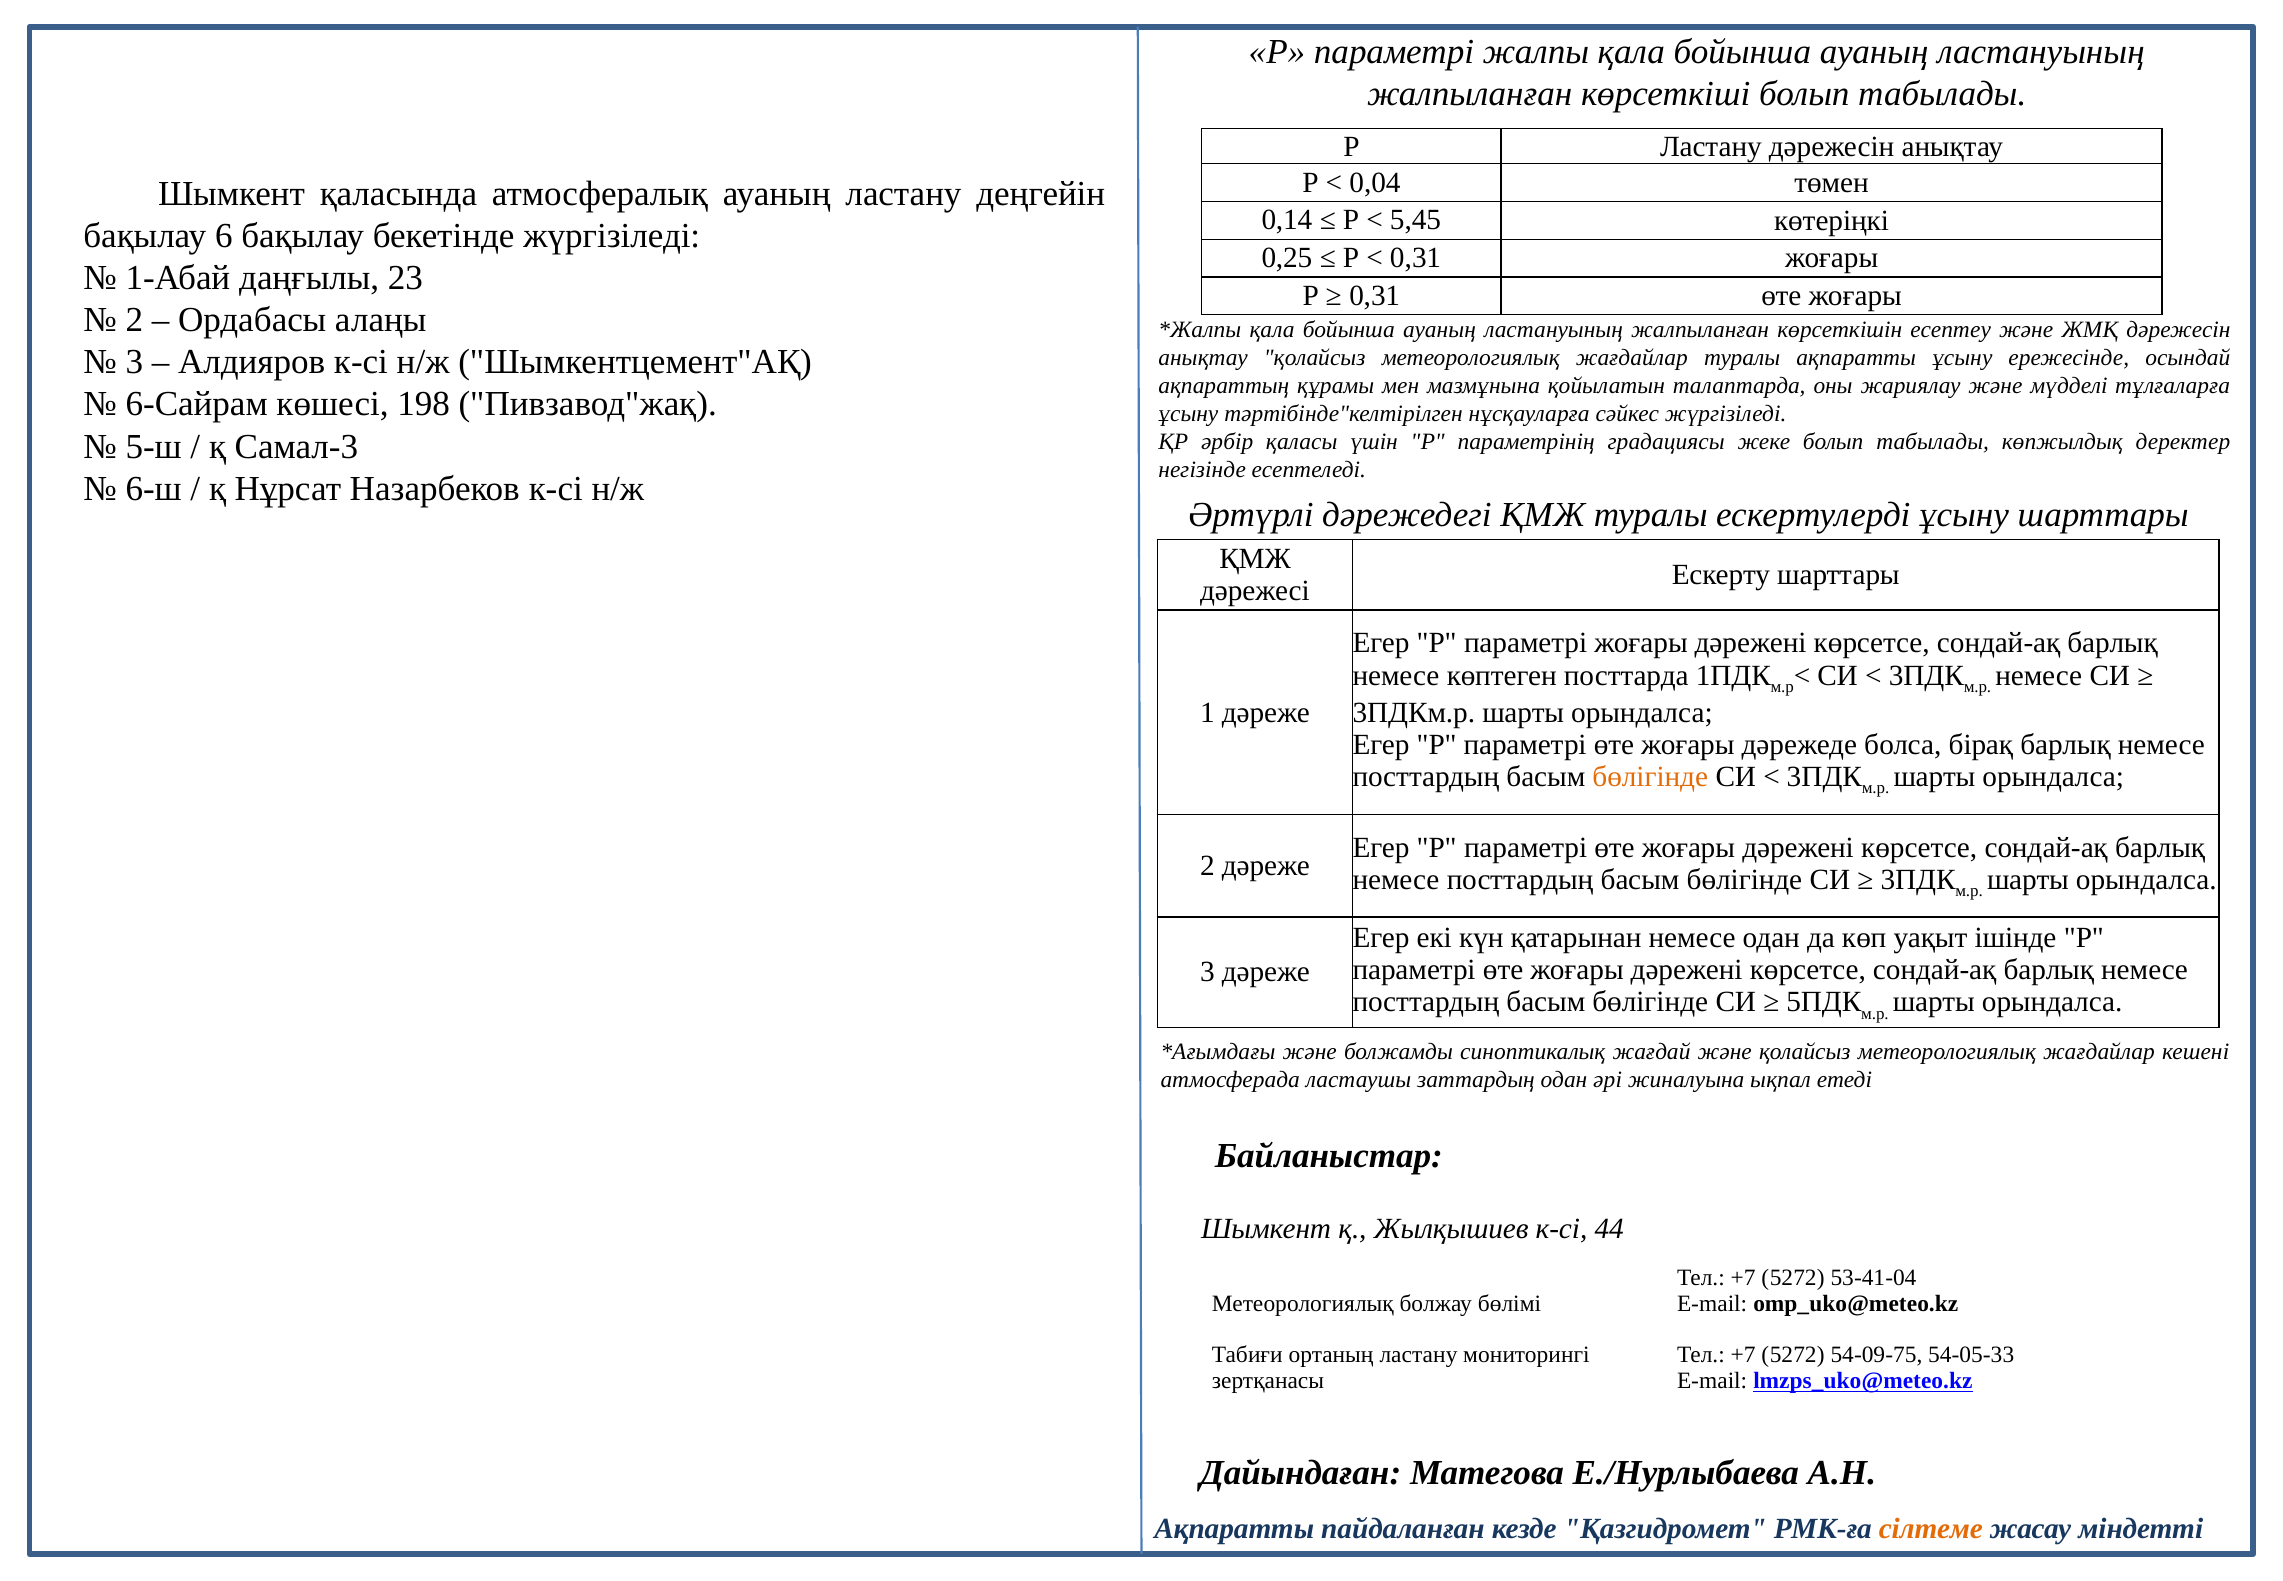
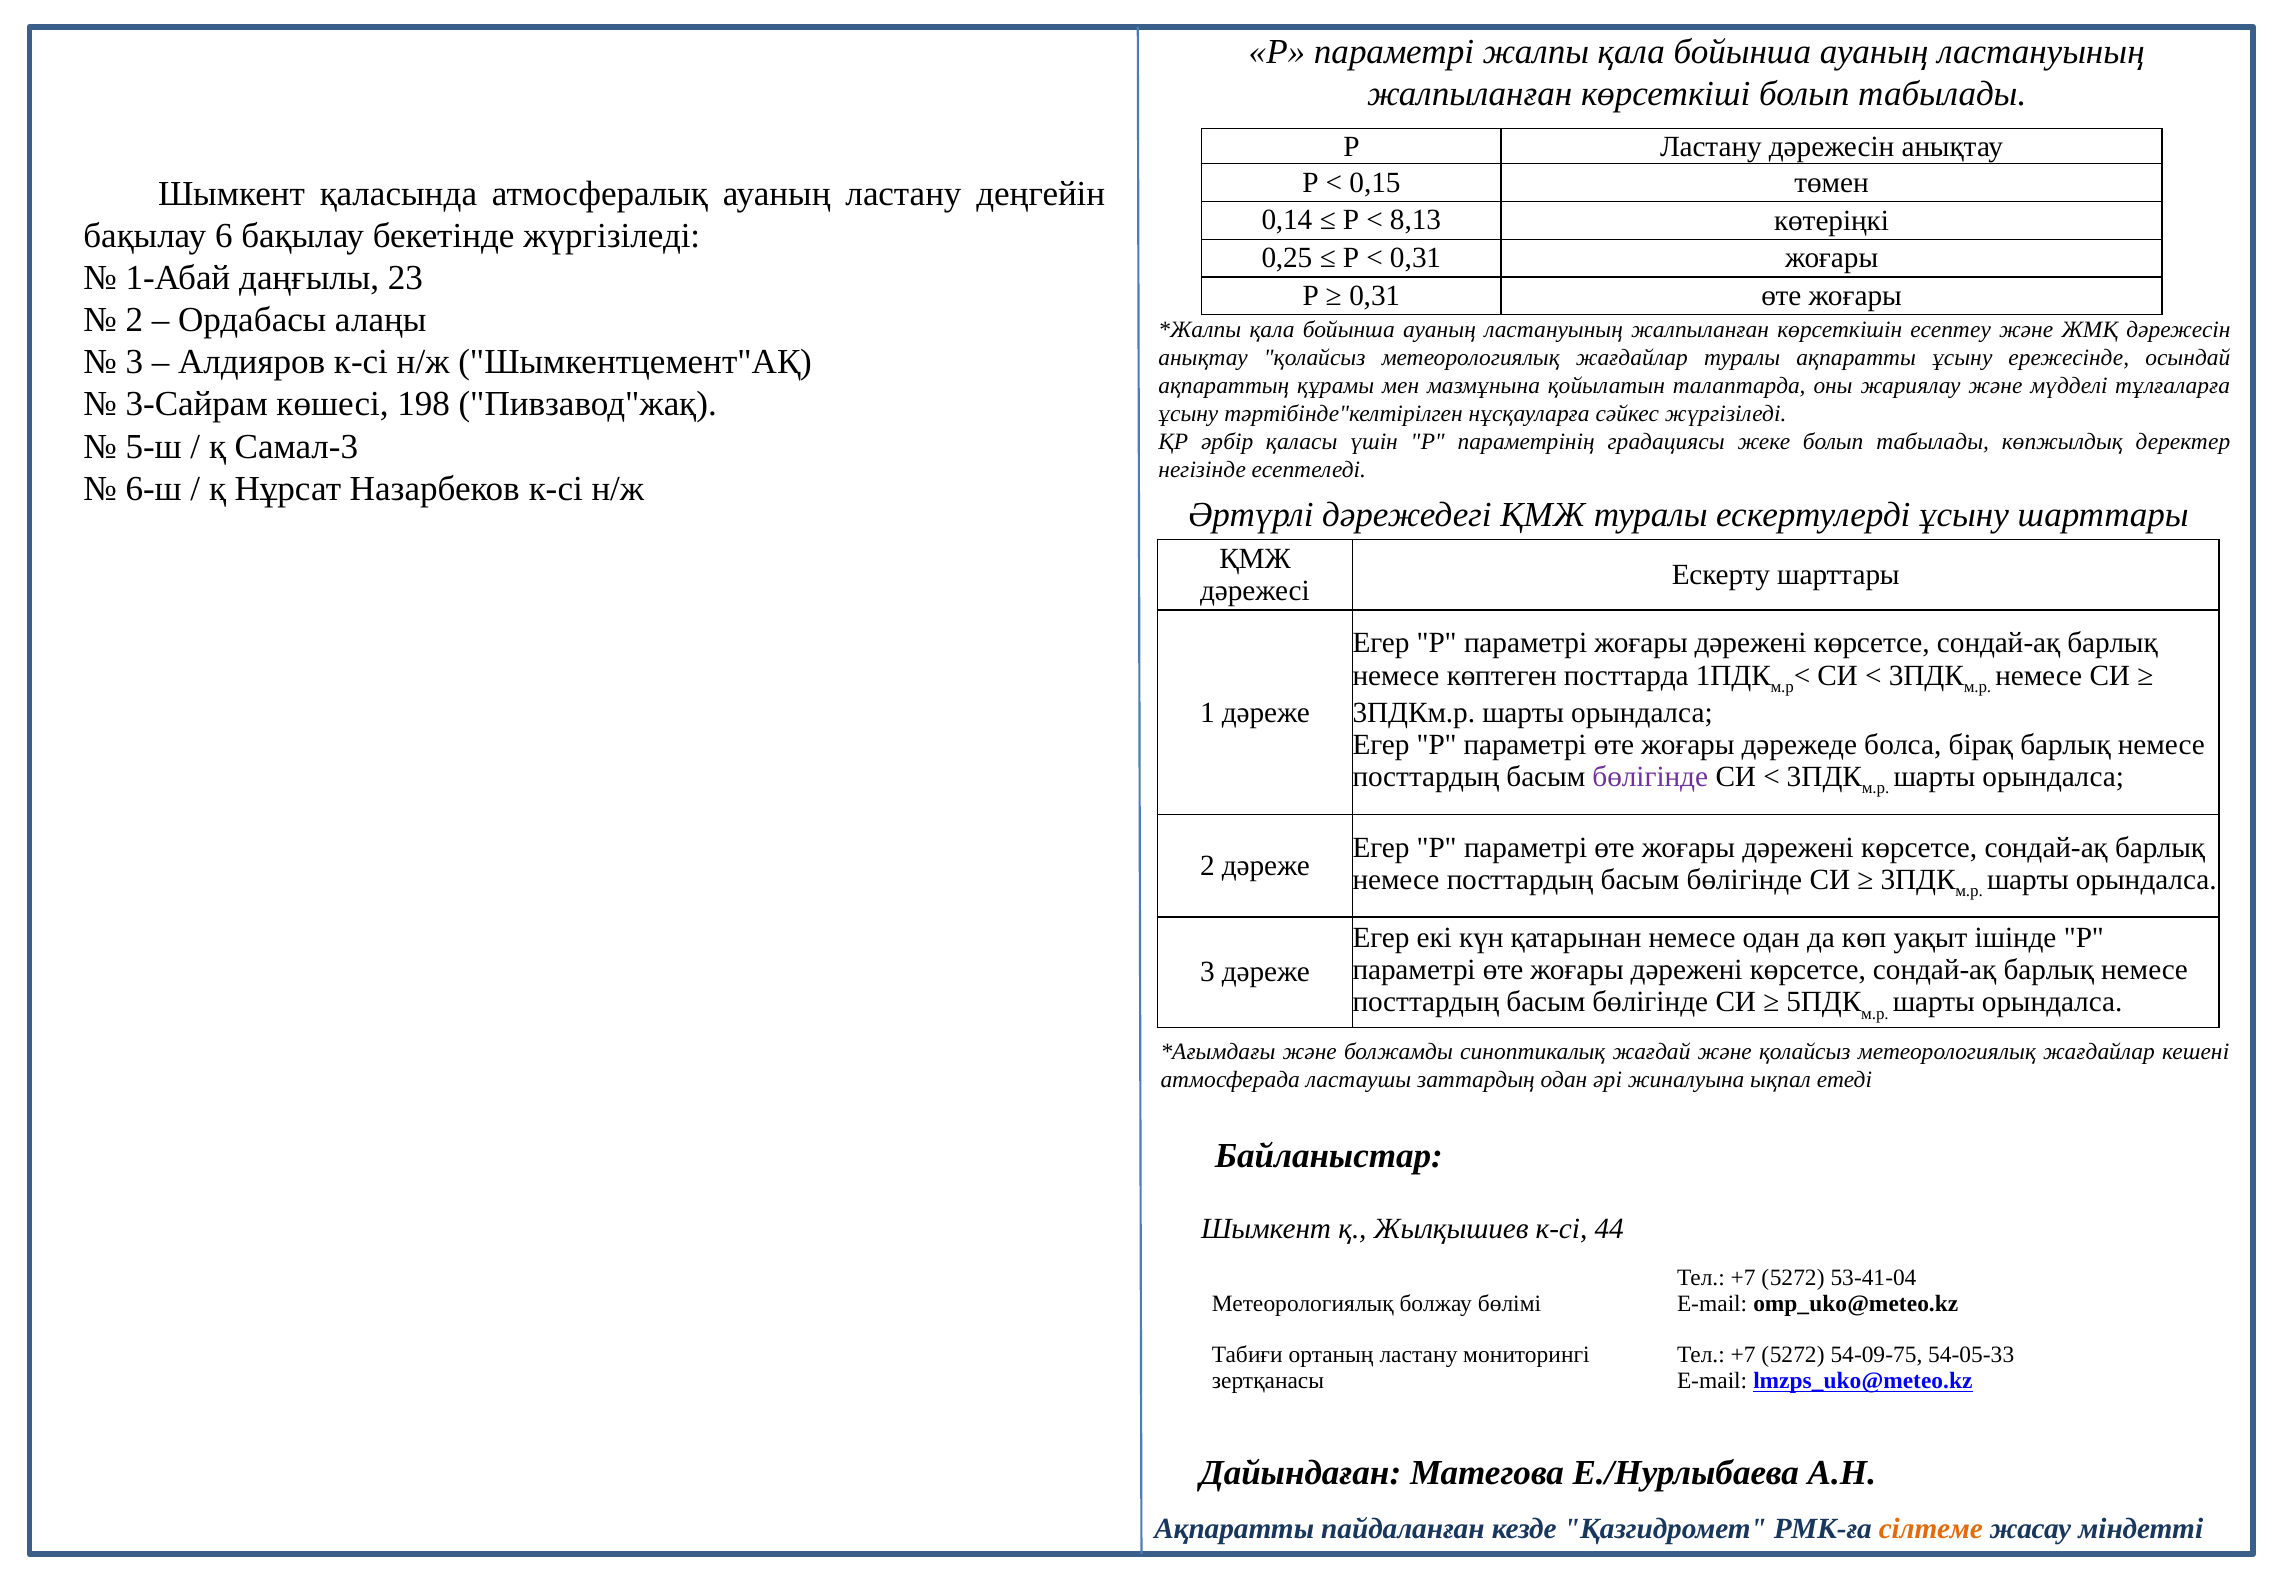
0,04: 0,04 -> 0,15 (1375, 182)
5,45: 5,45 -> 8,13 (1416, 220)
6-Сайрам: 6-Сайрам -> 3-Сайрам (197, 404)
бөлігінде colour: orange -> purple (1650, 777)
